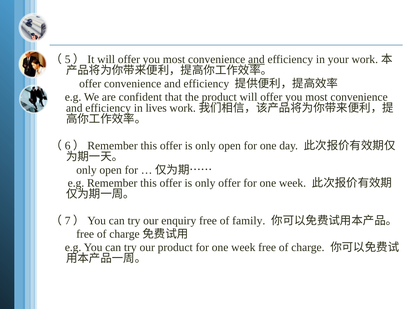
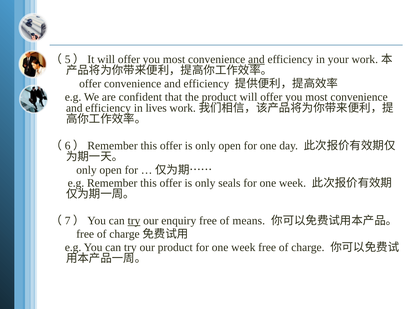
only offer: offer -> seals (229, 183)
try underline: none -> present (134, 221)
family: family -> means (249, 221)
